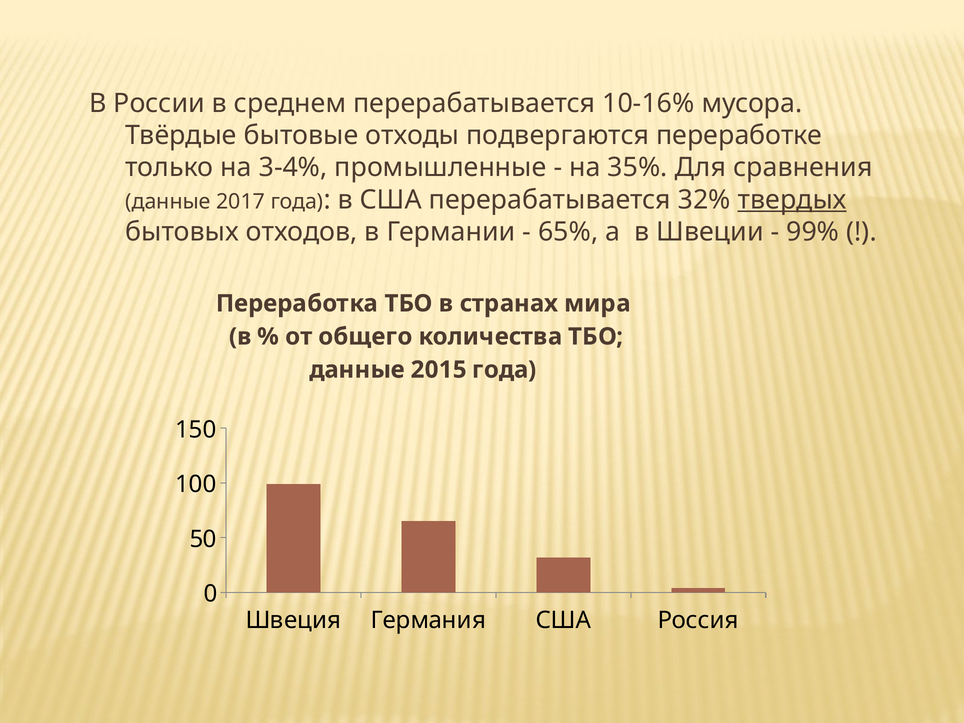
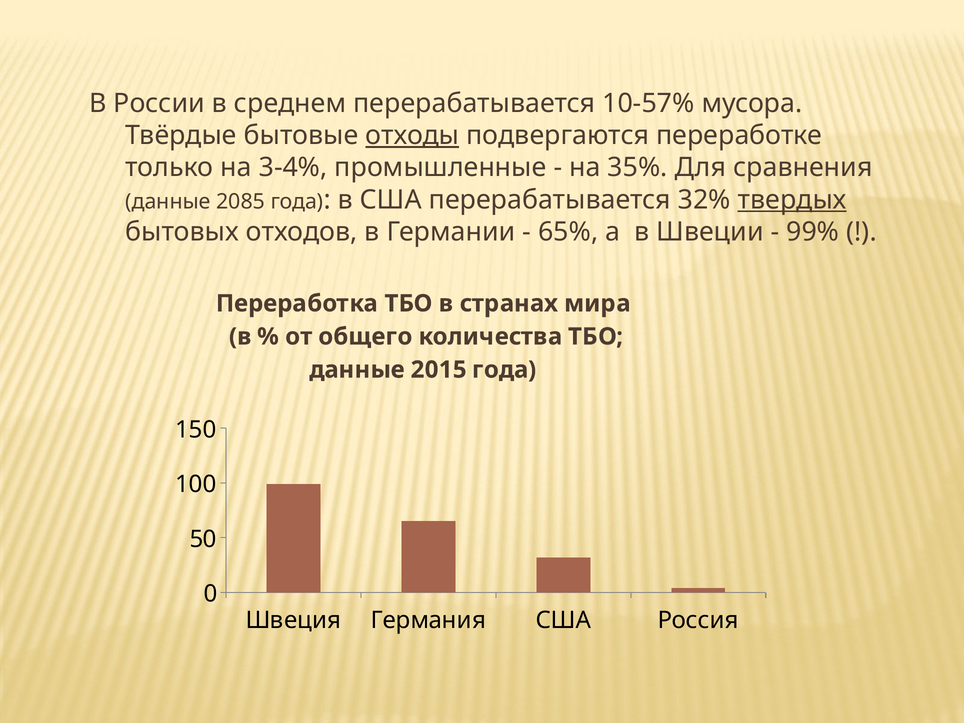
10-16%: 10-16% -> 10-57% (648, 103)
отходы underline: none -> present (412, 135)
2017: 2017 -> 2085 (241, 202)
